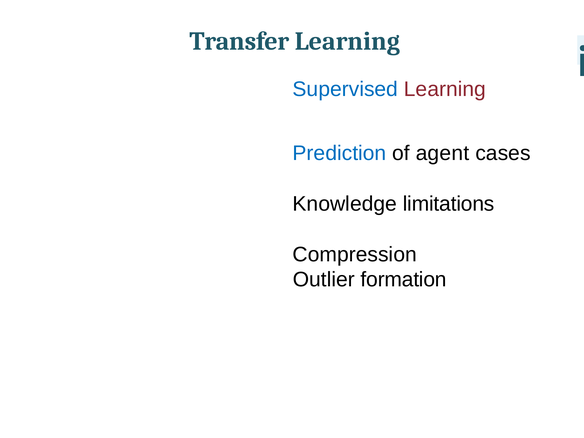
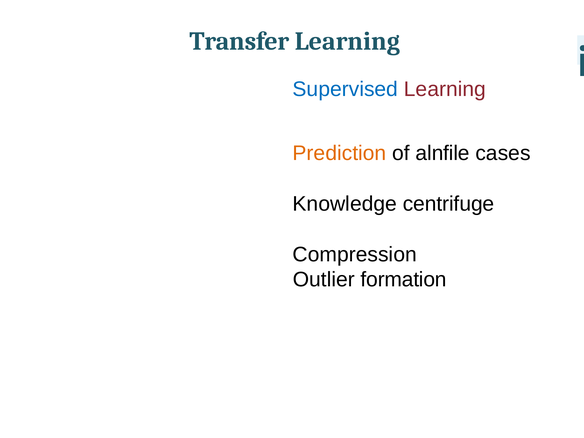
Prediction colour: blue -> orange (339, 153)
agent: agent -> alnfile (443, 153)
limitations: limitations -> centrifuge (449, 204)
